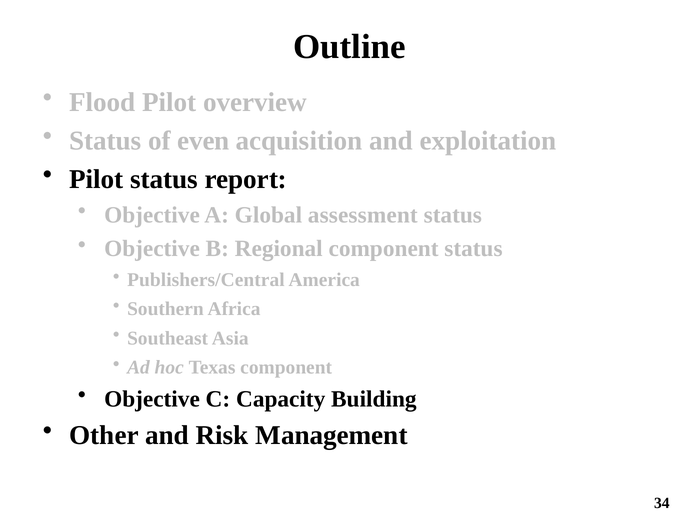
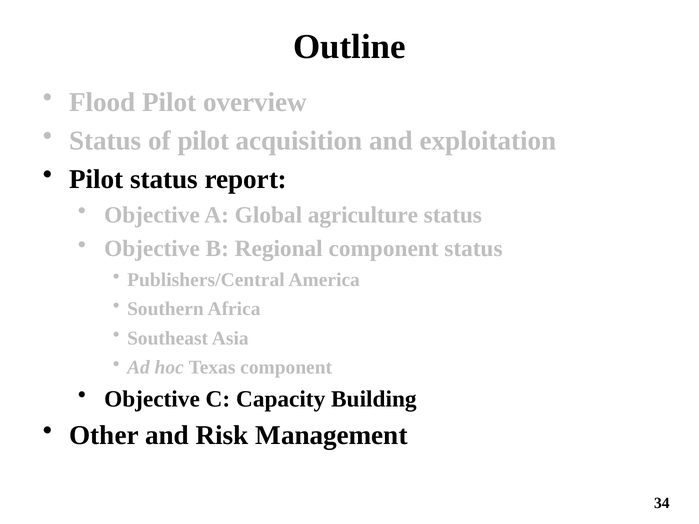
of even: even -> pilot (203, 141)
assessment: assessment -> agriculture (363, 215)
